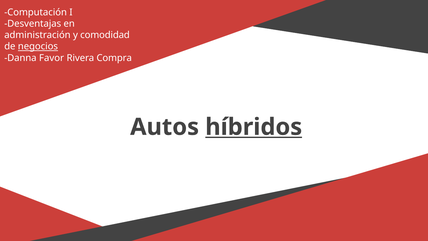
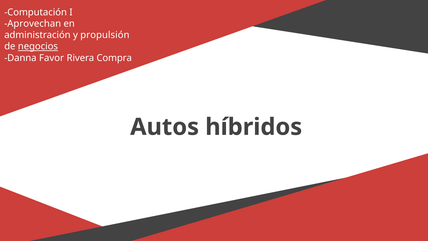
Desventajas: Desventajas -> Aprovechan (33, 24)
comodidad: comodidad -> propulsión (105, 35)
híbridos underline: present -> none (254, 127)
